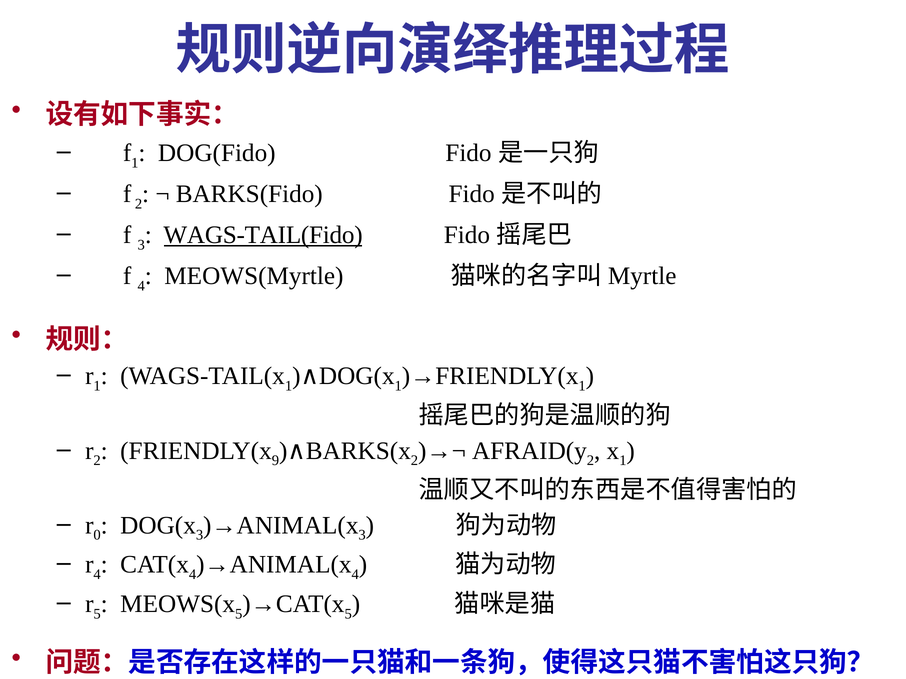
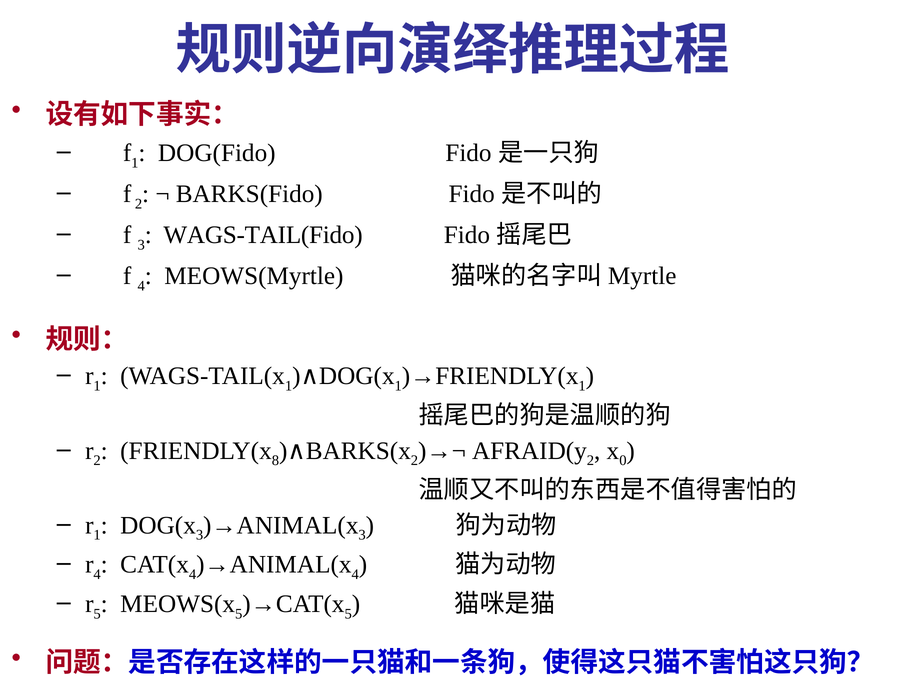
WAGS-TAIL(Fido underline: present -> none (263, 235)
9: 9 -> 8 (275, 461)
1: 1 -> 0 (623, 461)
0: 0 -> 1 (97, 535)
